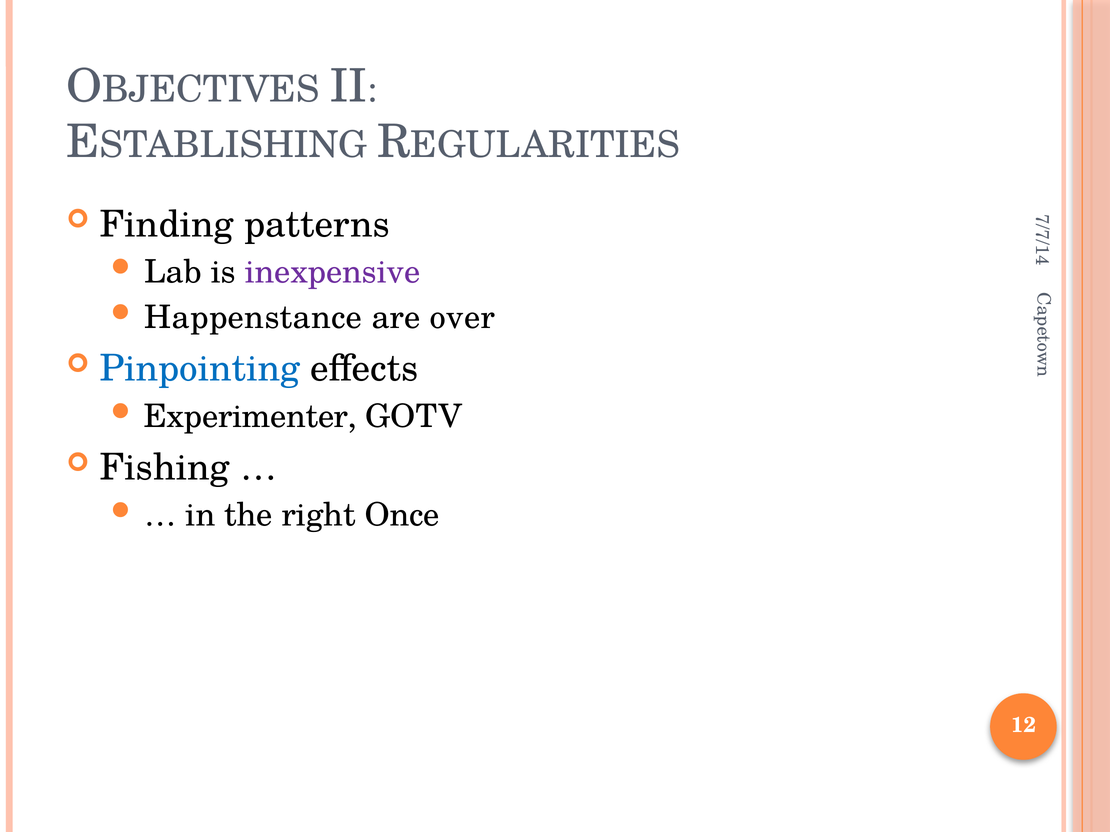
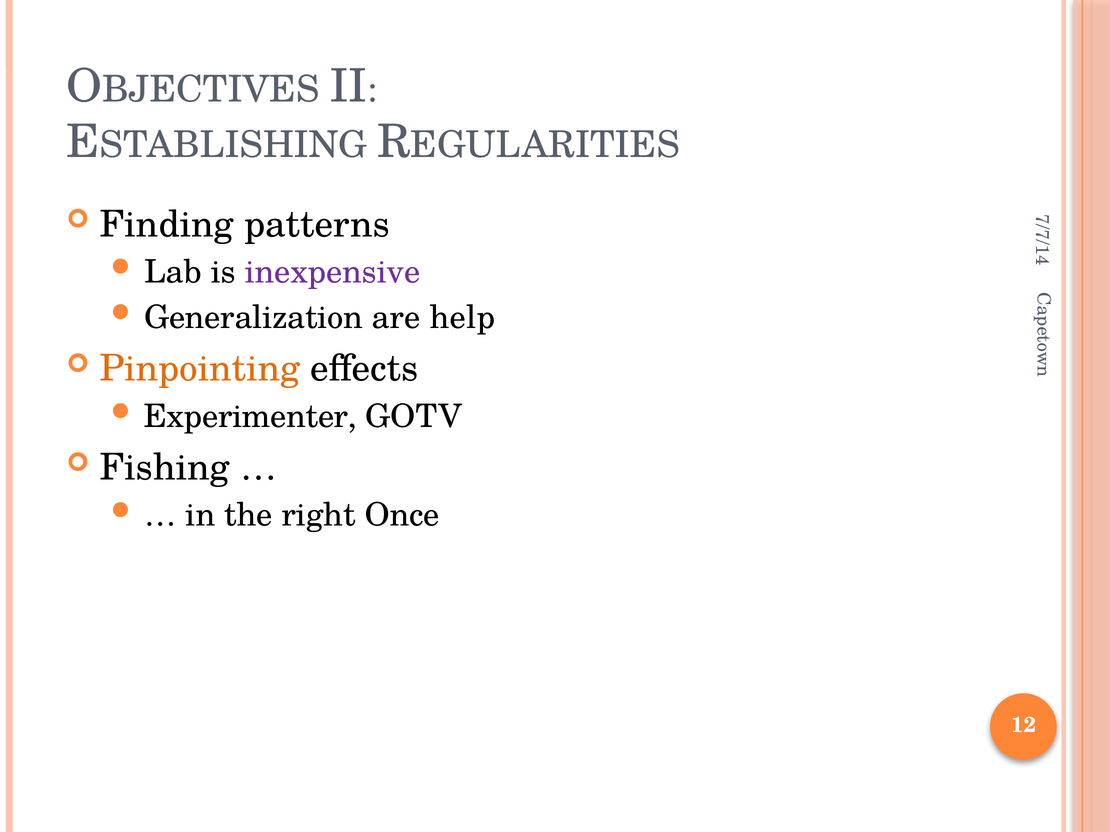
Happenstance: Happenstance -> Generalization (254, 318)
over: over -> help (462, 318)
Pinpointing colour: blue -> orange (200, 369)
